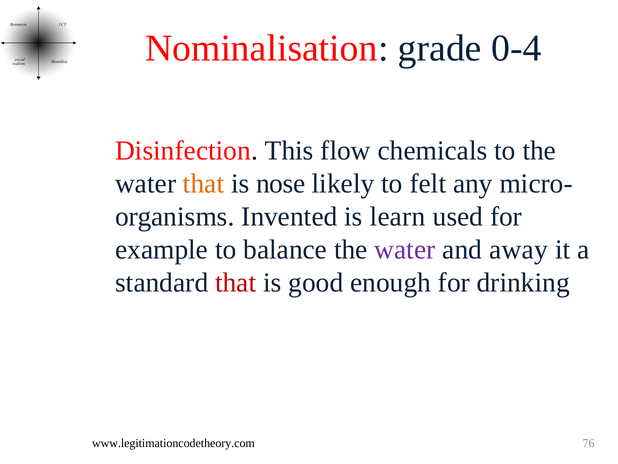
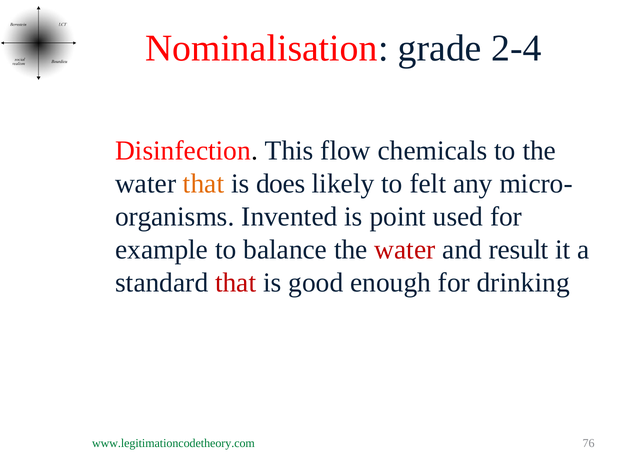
0-4: 0-4 -> 2-4 (516, 48)
nose: nose -> does (281, 184)
learn: learn -> point (398, 217)
water colour: purple -> red (405, 250)
away: away -> result (519, 250)
www.legitimationcodetheory.com colour: black -> green (173, 443)
